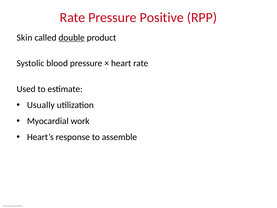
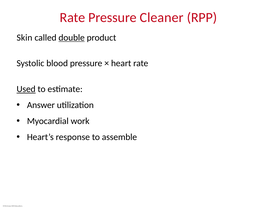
Positive: Positive -> Cleaner (162, 18)
Used underline: none -> present (26, 89)
Usually: Usually -> Answer (41, 105)
